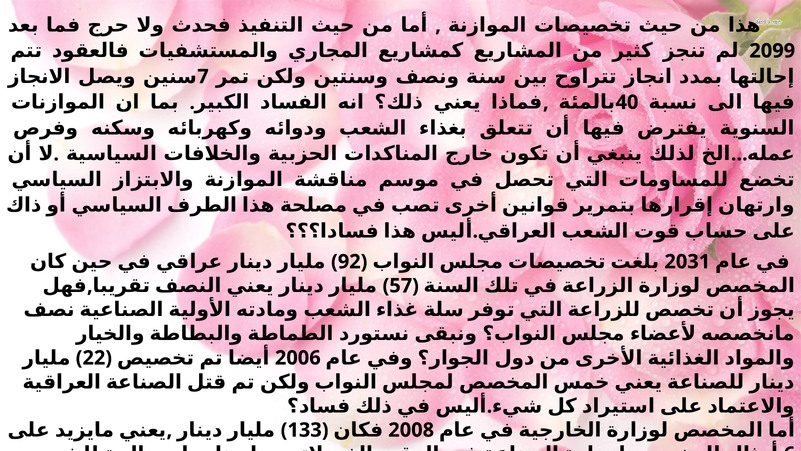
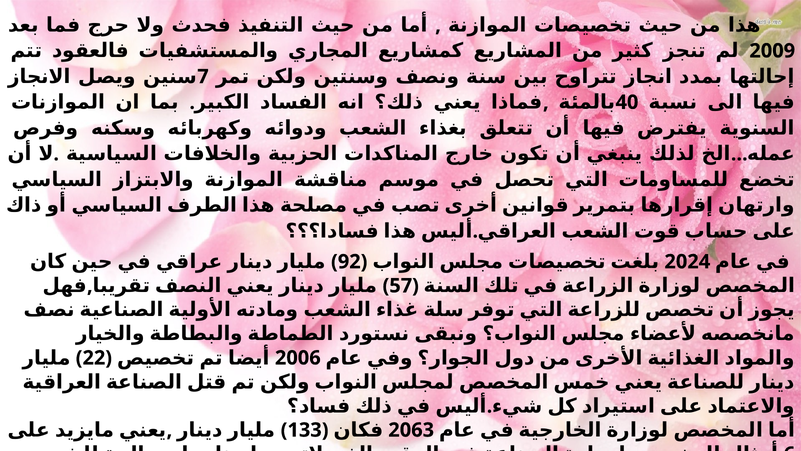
2099: 2099 -> 2009 (772, 51)
2031: 2031 -> 2024 (687, 261)
2008: 2008 -> 2063 (411, 430)
